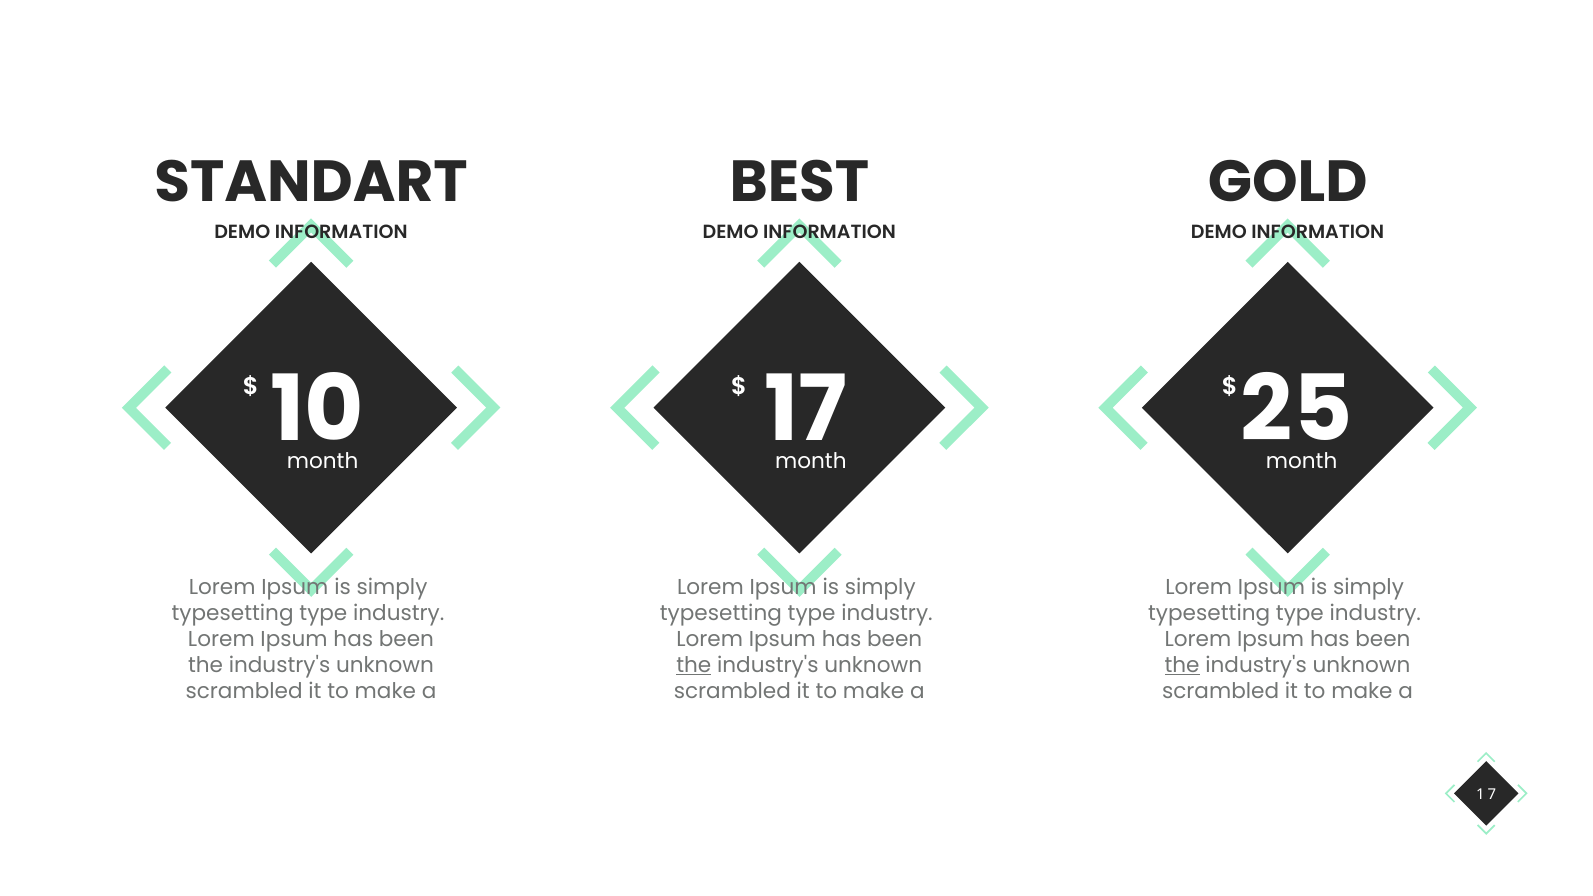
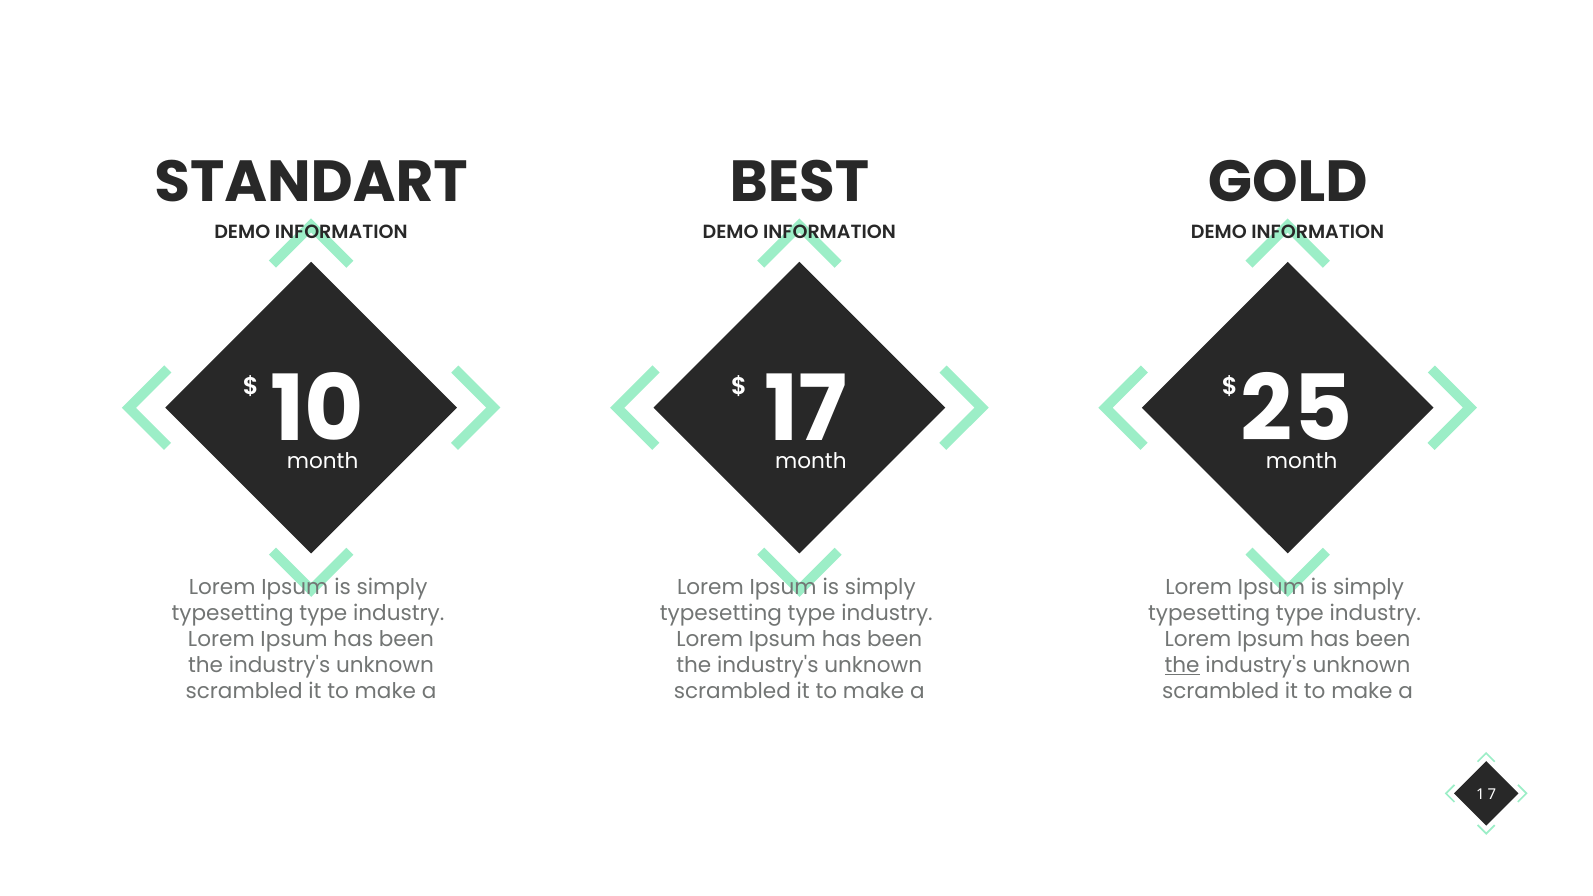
the underline: present -> none (694, 666)
